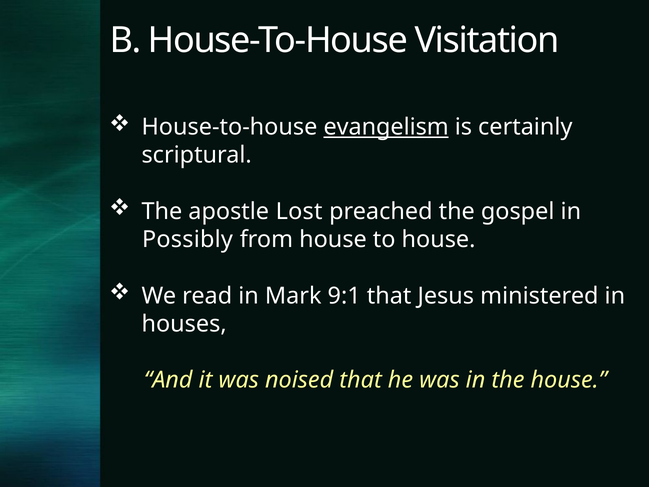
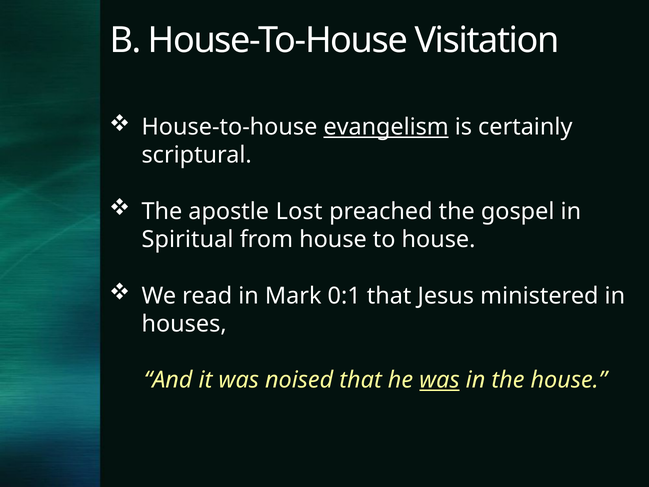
Possibly: Possibly -> Spiritual (188, 239)
9:1: 9:1 -> 0:1 (344, 296)
was underline: none -> present (439, 380)
